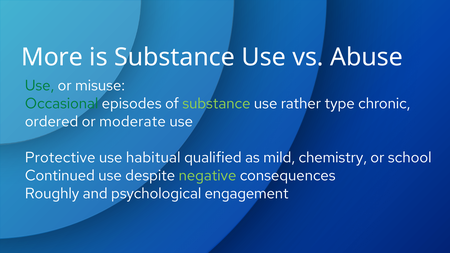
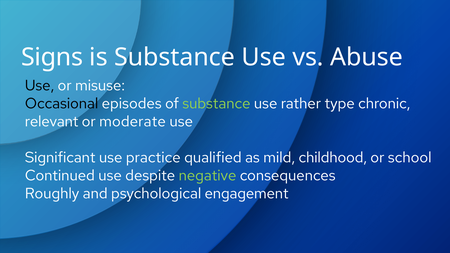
More: More -> Signs (52, 57)
Use colour: green -> black (40, 85)
Occasional colour: green -> black (62, 103)
ordered: ordered -> relevant (52, 121)
Protective: Protective -> Significant (60, 157)
habitual: habitual -> practice (153, 157)
chemistry: chemistry -> childhood (333, 157)
